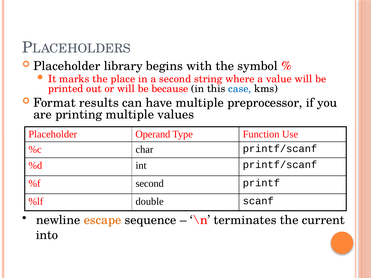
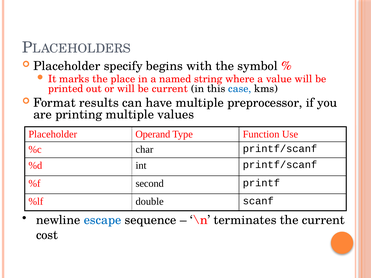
library: library -> specify (123, 66)
a second: second -> named (175, 79)
be because: because -> current (170, 89)
escape colour: orange -> blue (103, 220)
into: into -> cost (47, 235)
